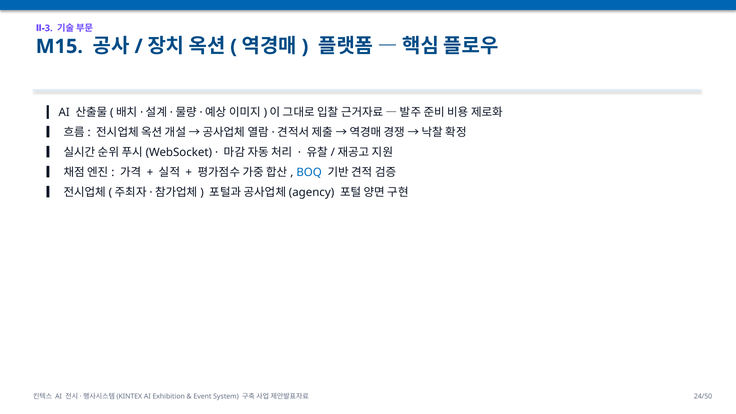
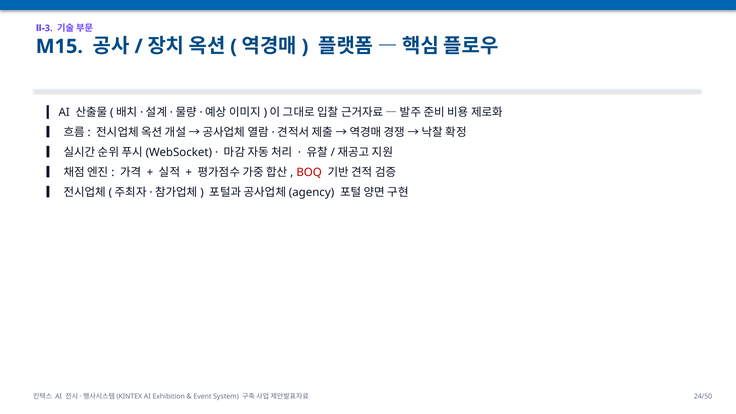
BOQ colour: blue -> red (309, 172)
